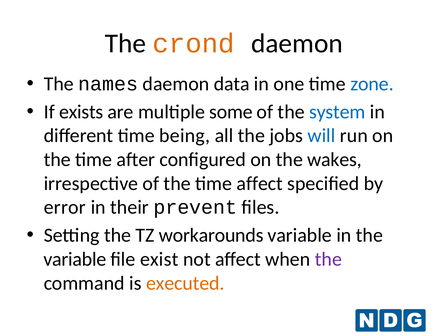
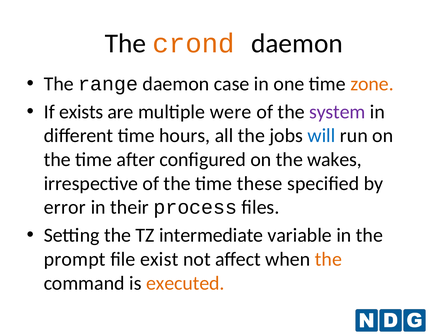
names: names -> range (108, 84)
data: data -> case (232, 84)
zone colour: blue -> orange (372, 84)
some: some -> were (231, 112)
system colour: blue -> purple (337, 112)
being: being -> hours (185, 136)
time affect: affect -> these (260, 184)
prevent: prevent -> process (195, 207)
workarounds: workarounds -> intermediate (211, 235)
variable: variable -> prompt (75, 259)
the colour: purple -> orange (328, 259)
